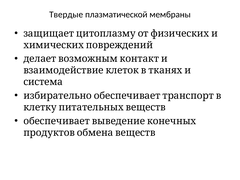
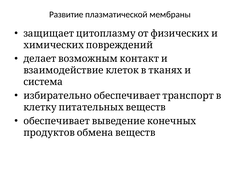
Твердые: Твердые -> Развитие (66, 14)
